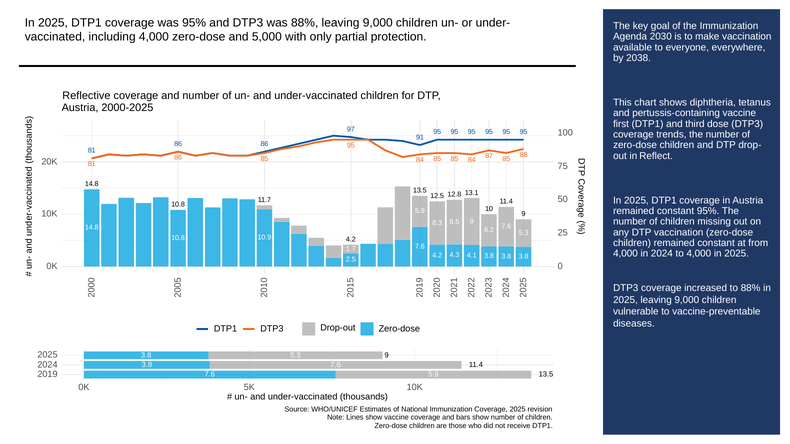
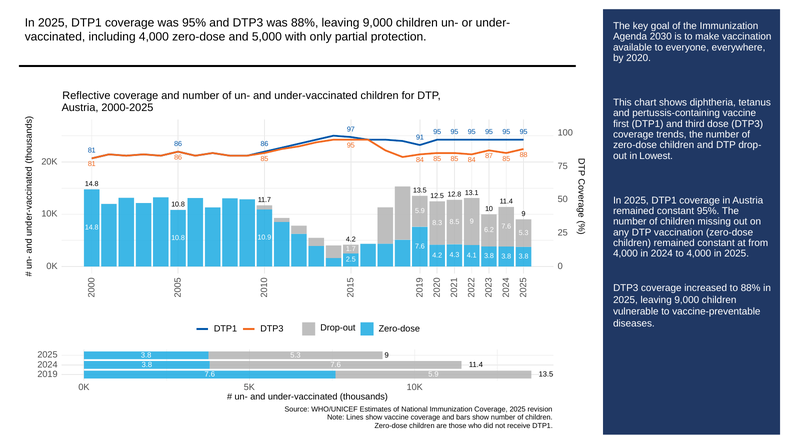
2038: 2038 -> 2020 (639, 58)
Reflect: Reflect -> Lowest (656, 156)
